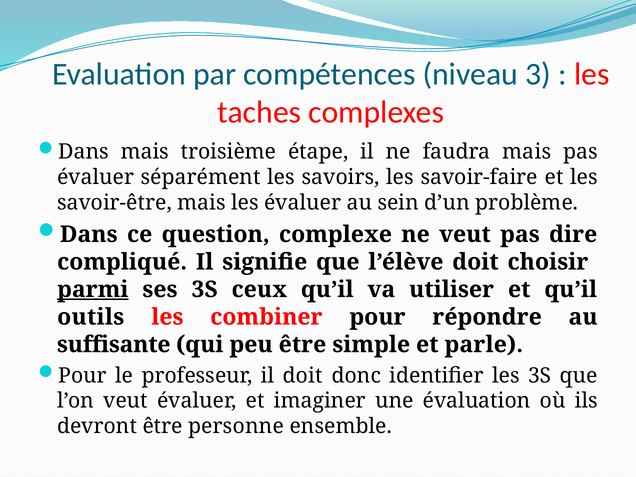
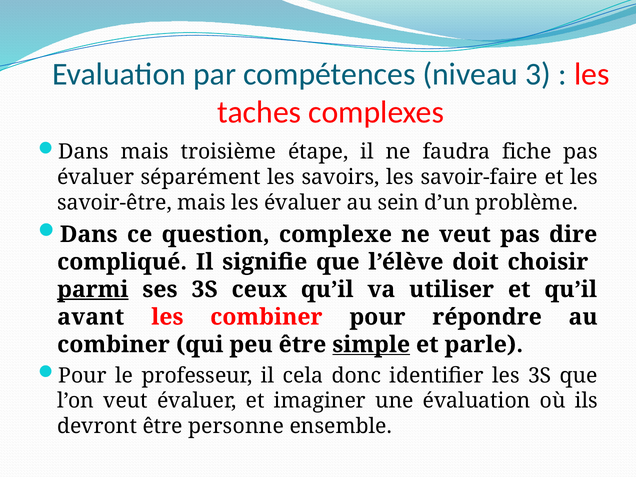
faudra mais: mais -> fiche (527, 152)
outils: outils -> avant (91, 317)
suffisante: suffisante -> combiner (114, 345)
simple underline: none -> present (371, 345)
il doit: doit -> cela (303, 376)
